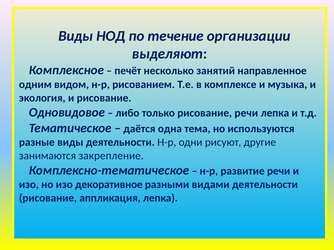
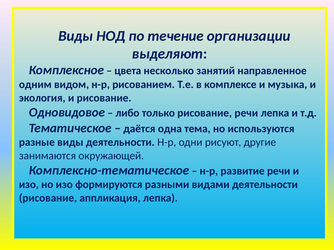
печёт: печёт -> цвета (128, 71)
закрепление: закрепление -> окружающей (111, 156)
декоративное: декоративное -> формируются (109, 185)
